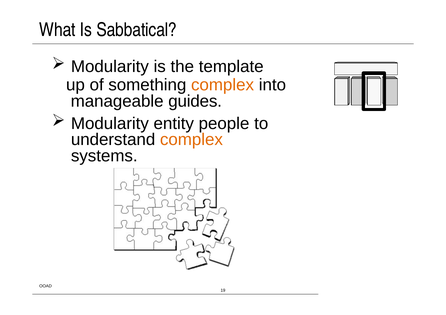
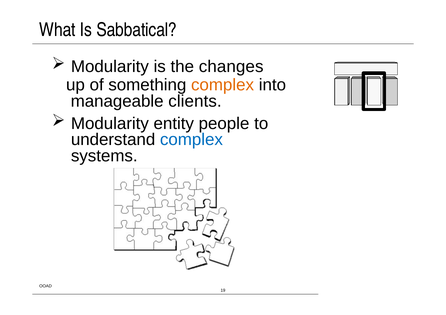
template: template -> changes (231, 67)
guides: guides -> clients (195, 101)
complex colour: orange -> blue (191, 140)
